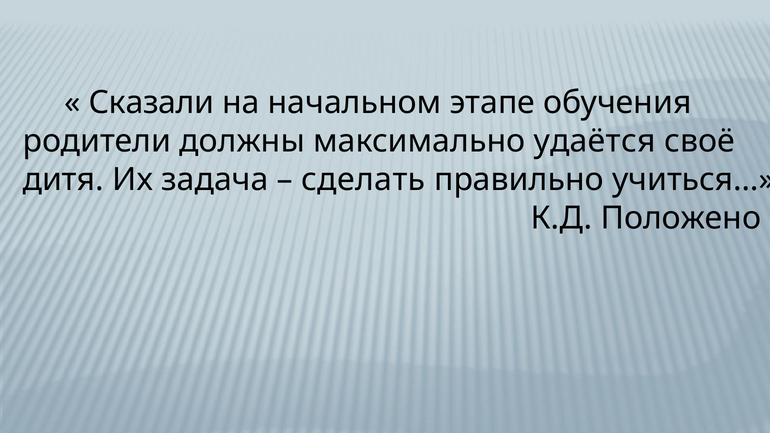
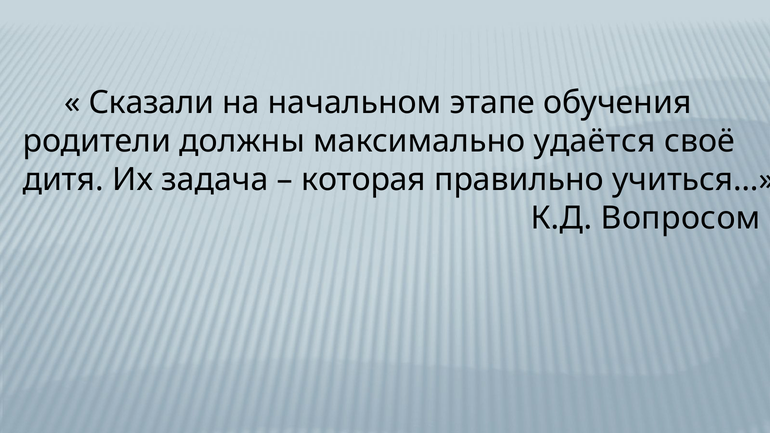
сделать: сделать -> которая (364, 180)
Положено: Положено -> Вопросом (681, 218)
